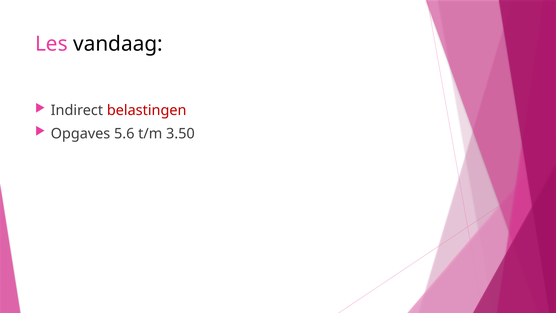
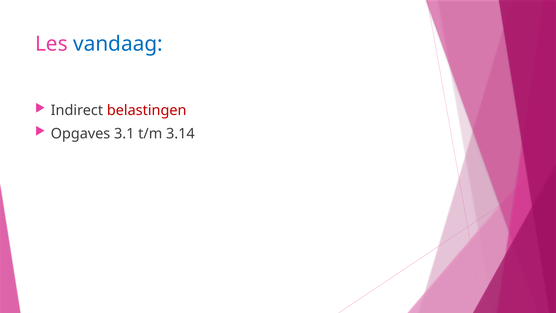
vandaag colour: black -> blue (118, 44)
5.6: 5.6 -> 3.1 (124, 133)
3.50: 3.50 -> 3.14 (180, 133)
